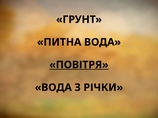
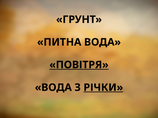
РІЧКИ underline: none -> present (103, 88)
